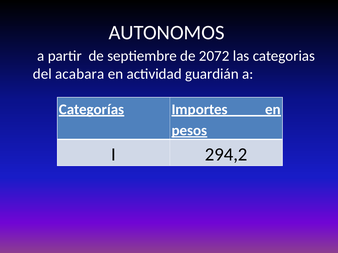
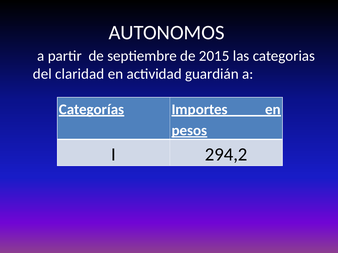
2072: 2072 -> 2015 (214, 56)
acabara: acabara -> claridad (80, 74)
